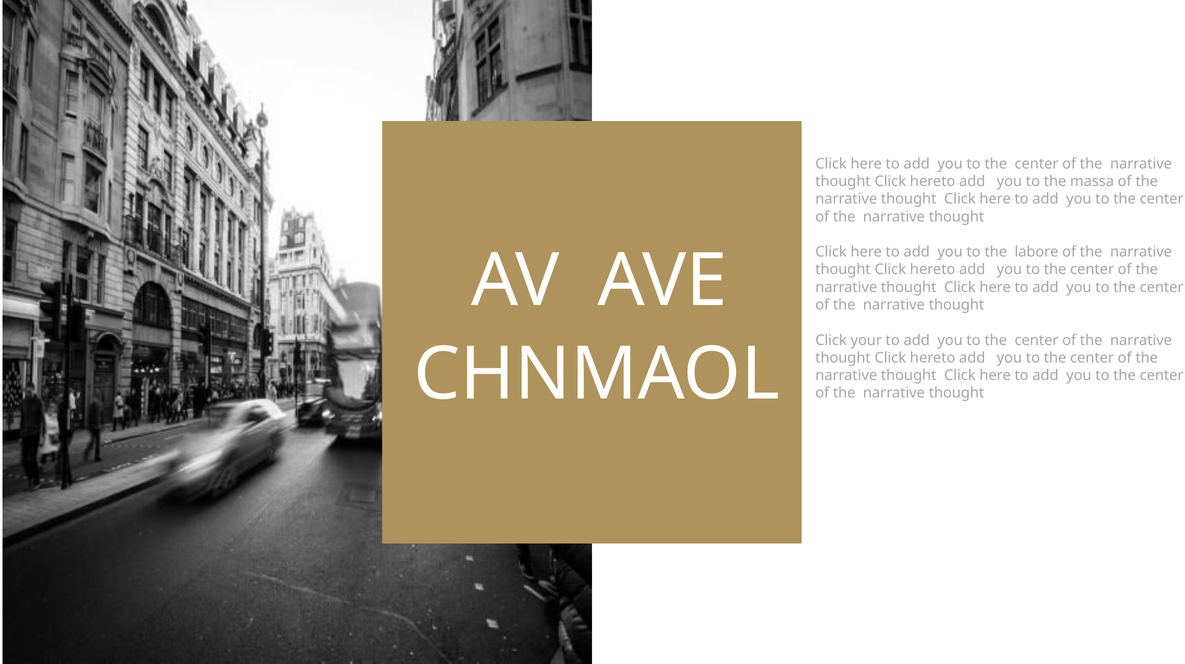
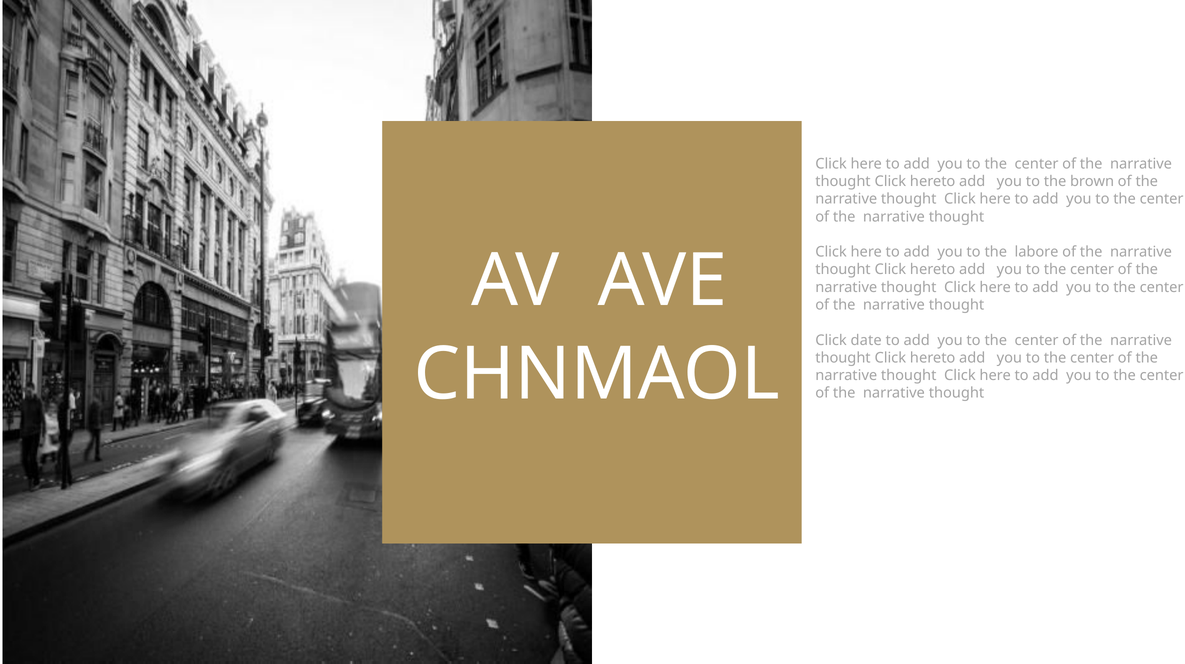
massa: massa -> brown (1092, 181)
your: your -> date (866, 340)
